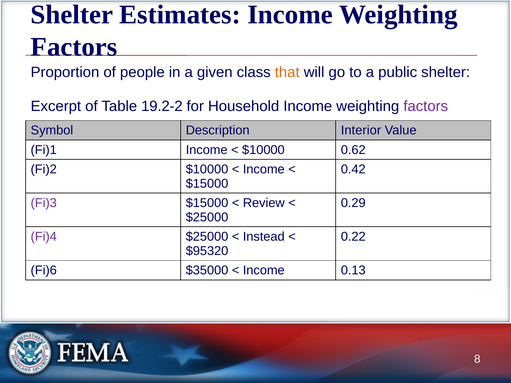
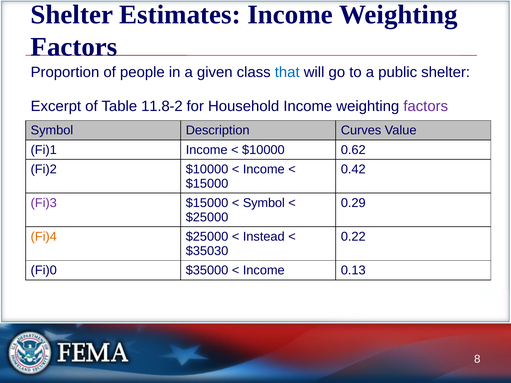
that colour: orange -> blue (287, 72)
19.2-2: 19.2-2 -> 11.8-2 (162, 106)
Interior: Interior -> Curves (361, 131)
Review: Review -> Symbol (264, 203)
Fi)4 colour: purple -> orange (44, 237)
$95320: $95320 -> $35030 (207, 251)
Fi)6: Fi)6 -> Fi)0 (44, 271)
